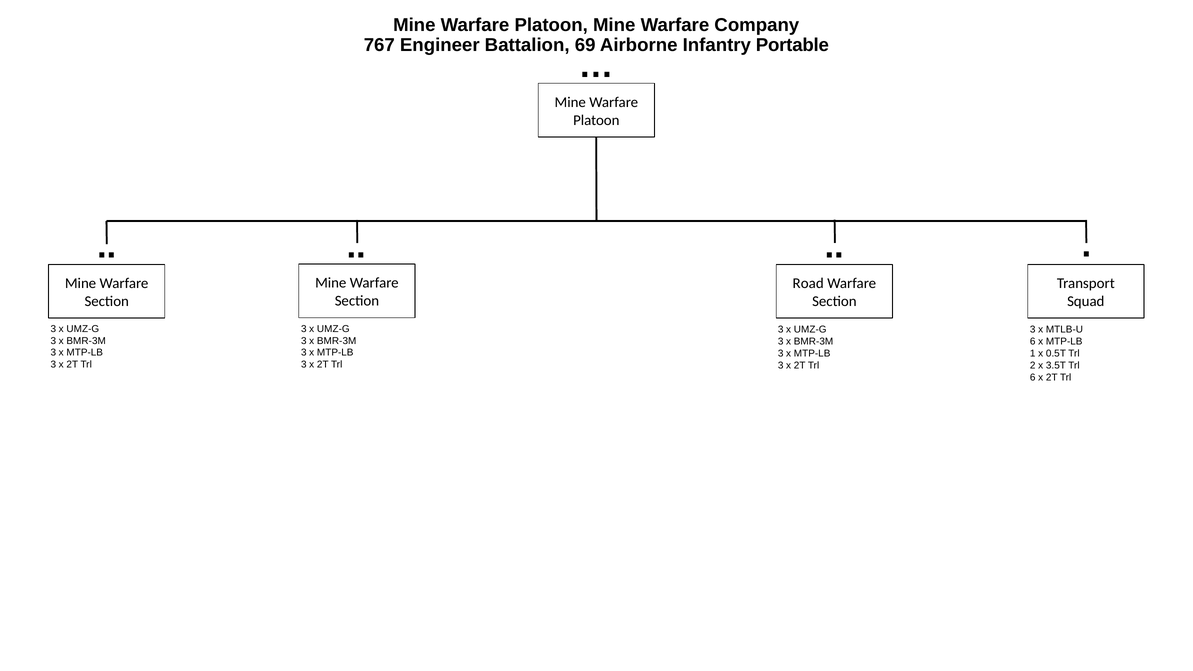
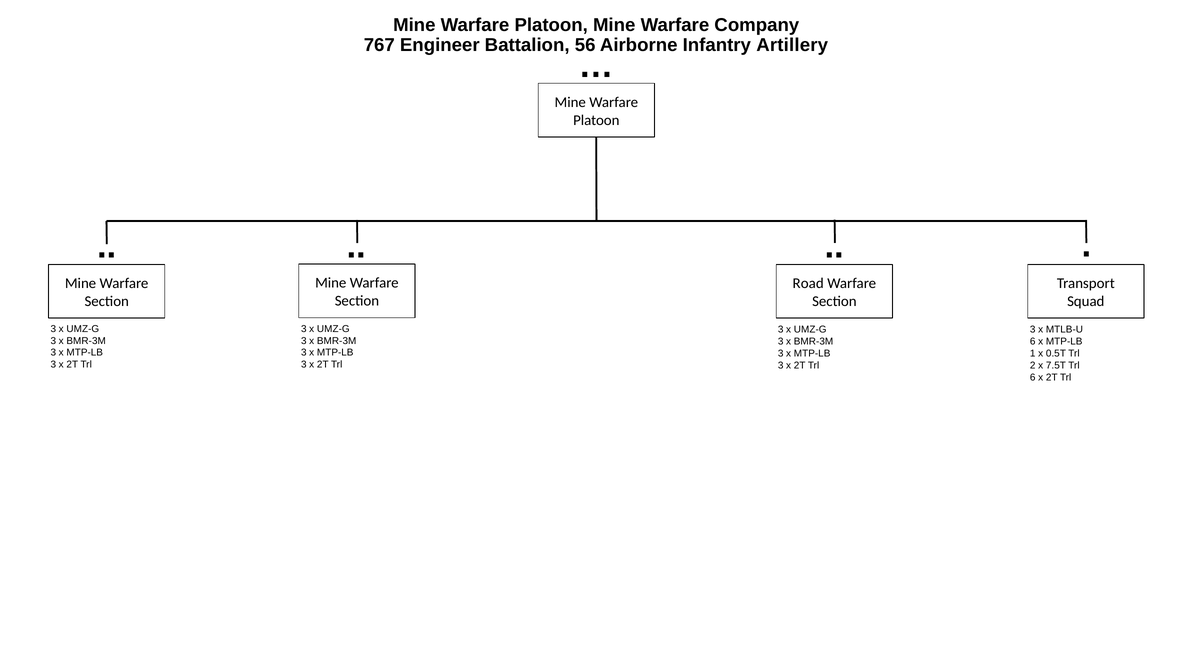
69: 69 -> 56 (585, 45)
Portable: Portable -> Artillery (792, 45)
3.5T: 3.5T -> 7.5T (1056, 365)
